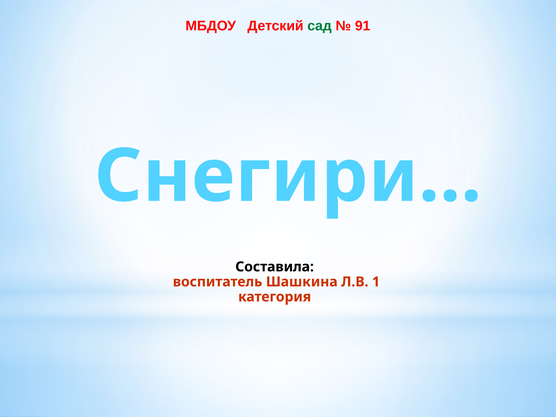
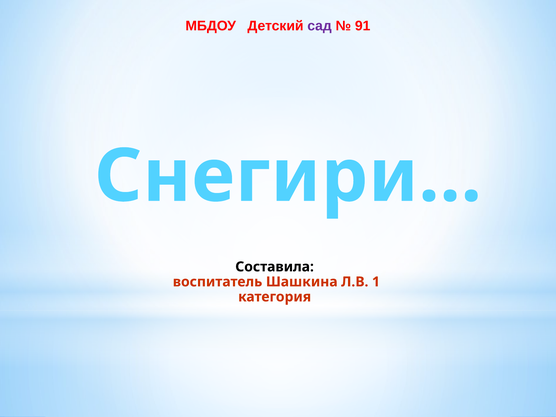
сад colour: green -> purple (320, 26)
